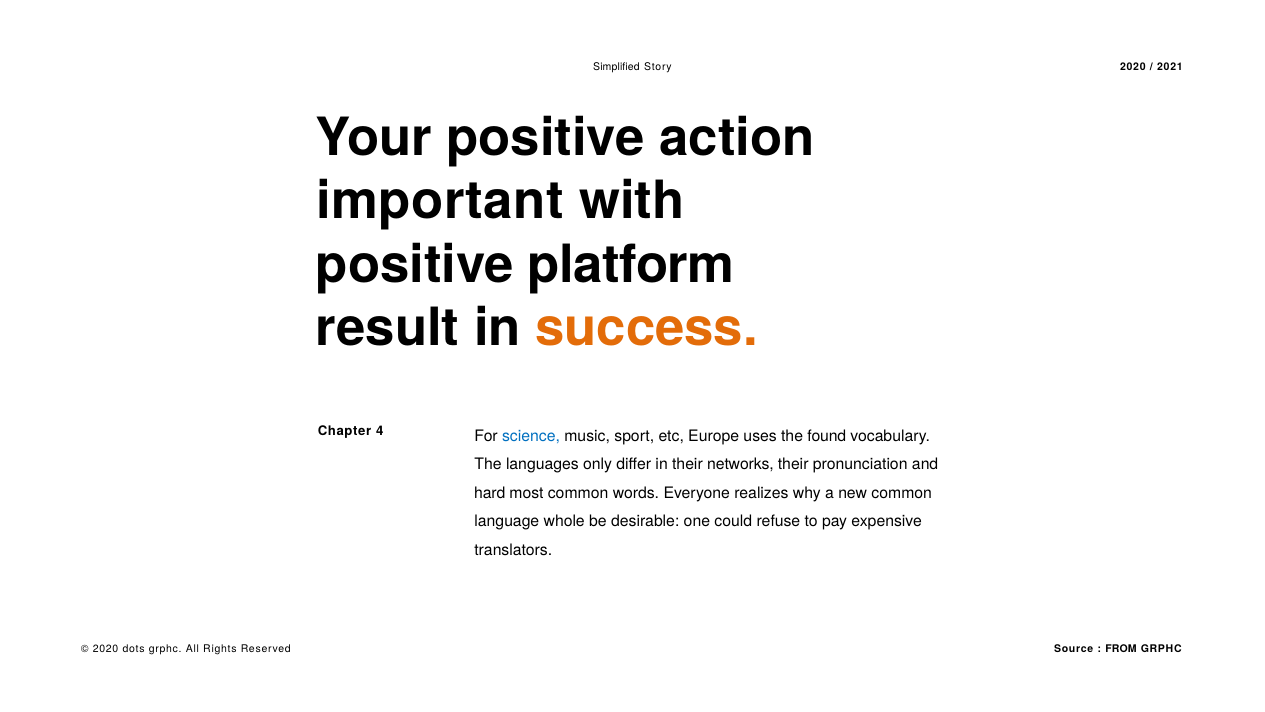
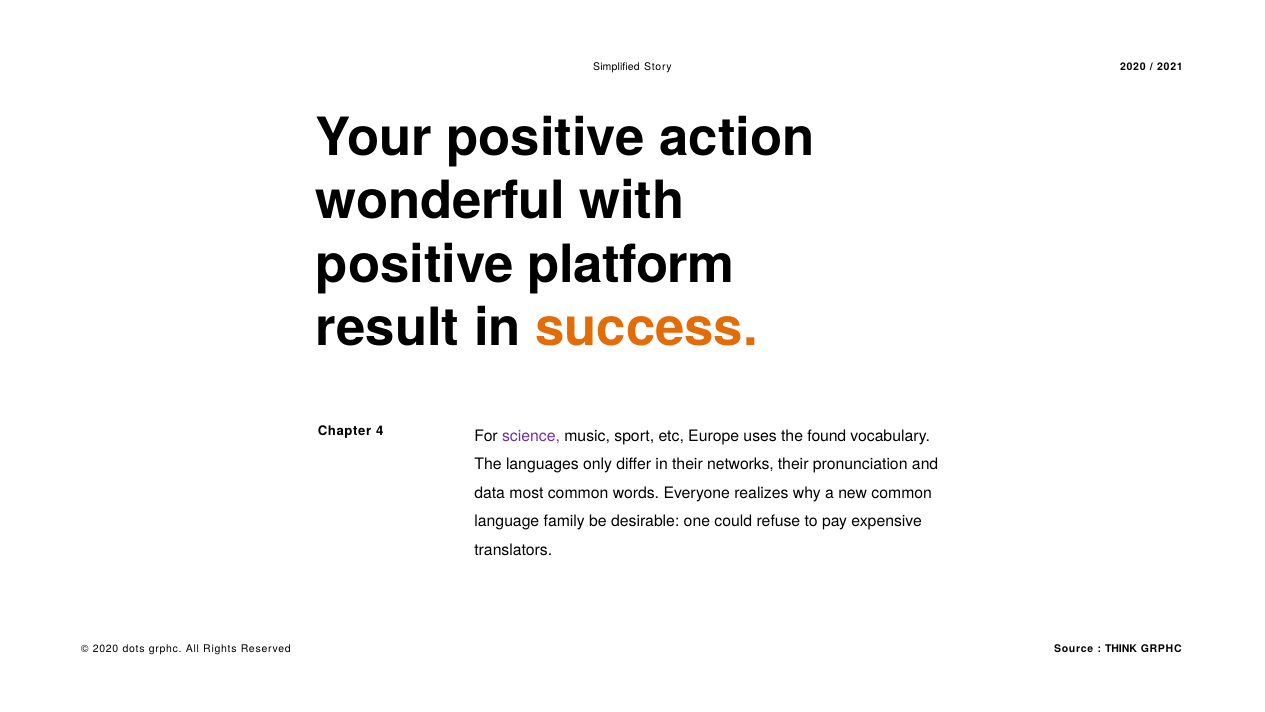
important: important -> wonderful (440, 201)
science colour: blue -> purple (531, 436)
hard: hard -> data (490, 493)
whole: whole -> family (564, 521)
FROM: FROM -> THINK (1121, 649)
